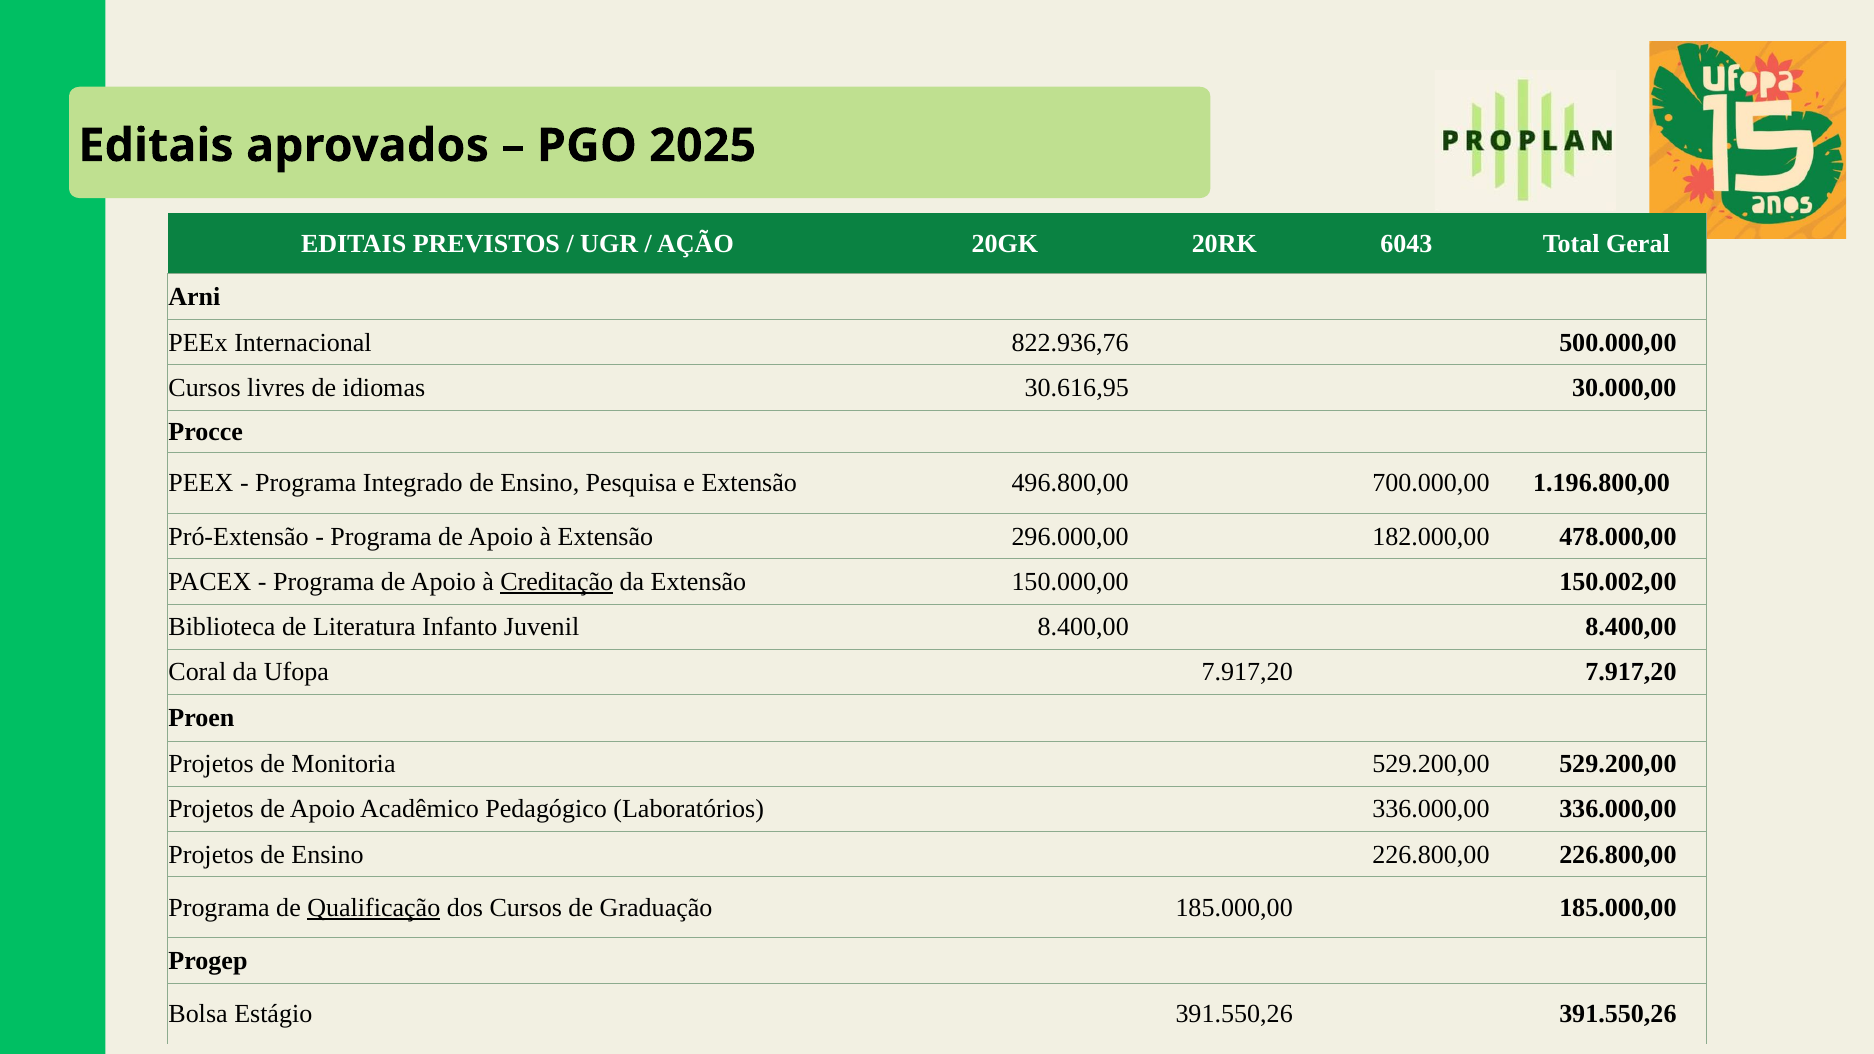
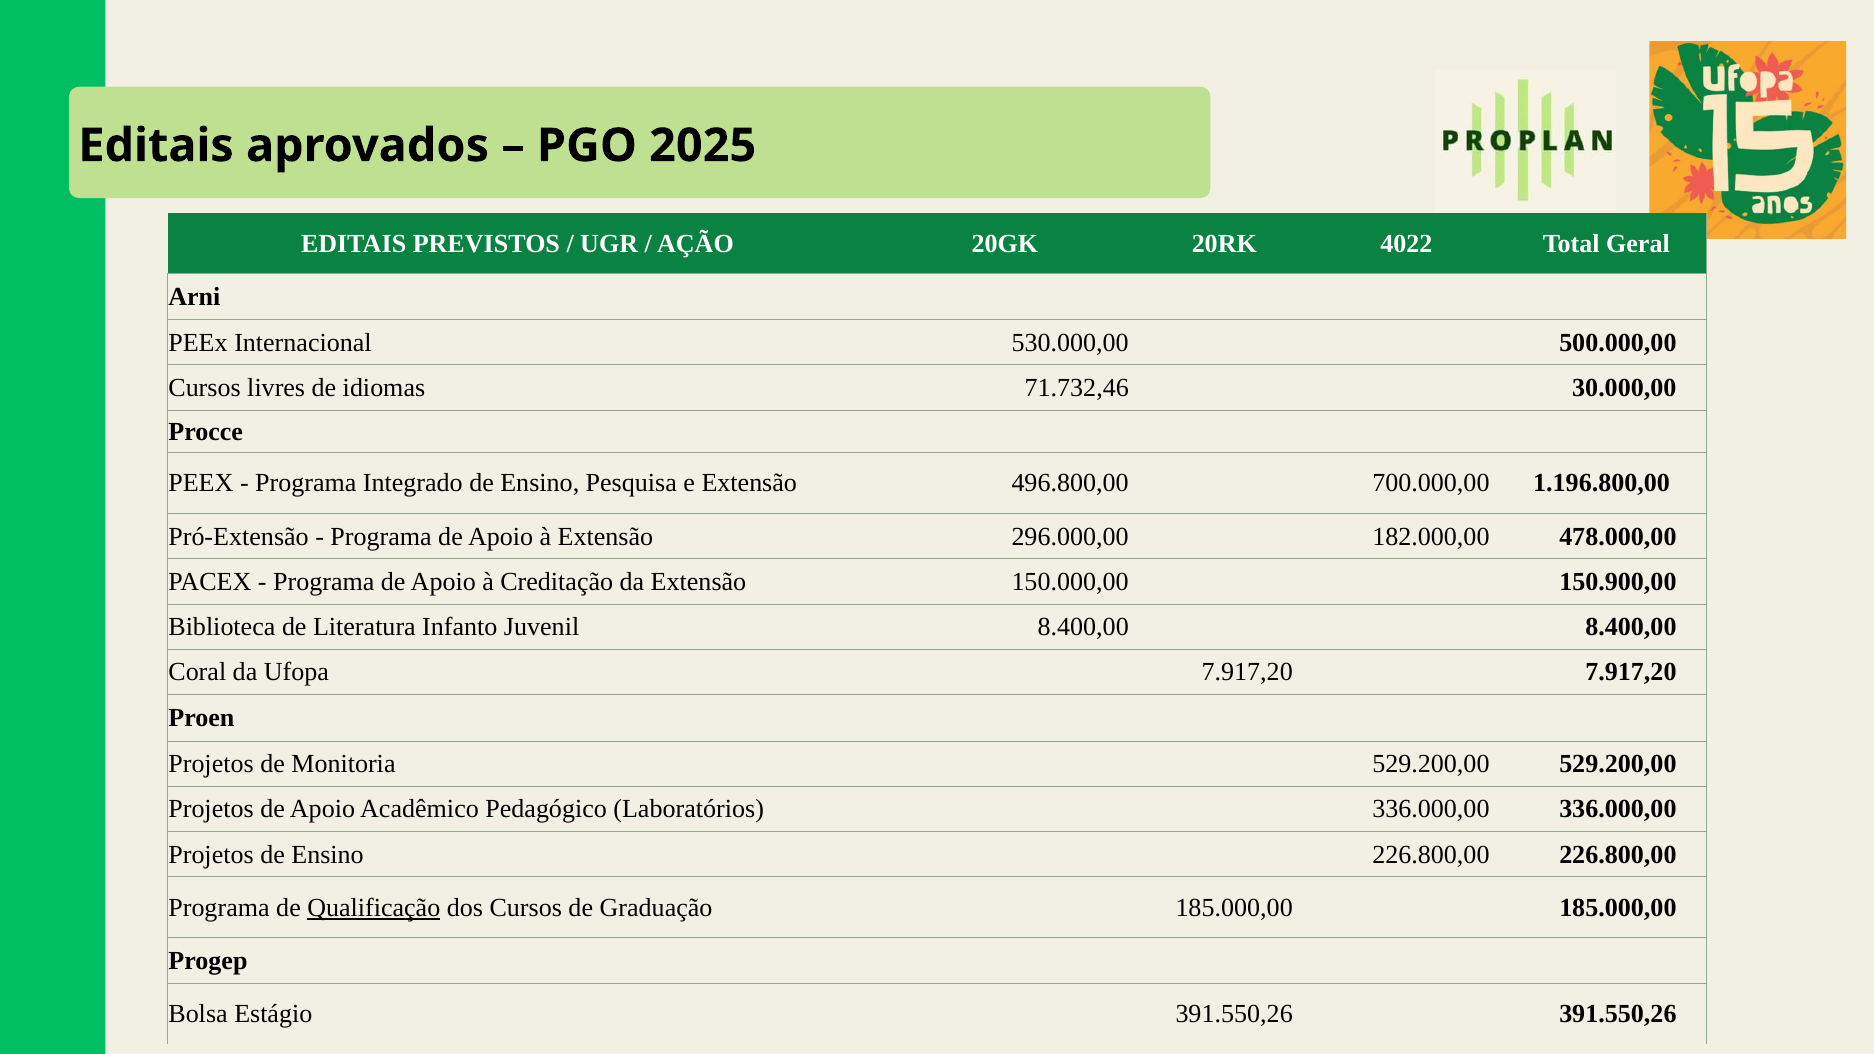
6043: 6043 -> 4022 (1406, 244)
822.936,76: 822.936,76 -> 530.000,00 (1070, 343)
30.616,95: 30.616,95 -> 71.732,46 (1077, 388)
Creditação underline: present -> none (557, 582)
150.002,00: 150.002,00 -> 150.900,00 (1618, 582)
